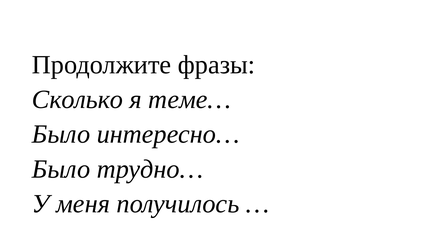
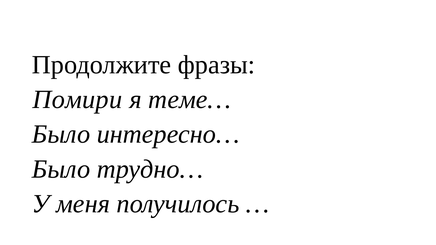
Сколько: Сколько -> Помири (77, 100)
